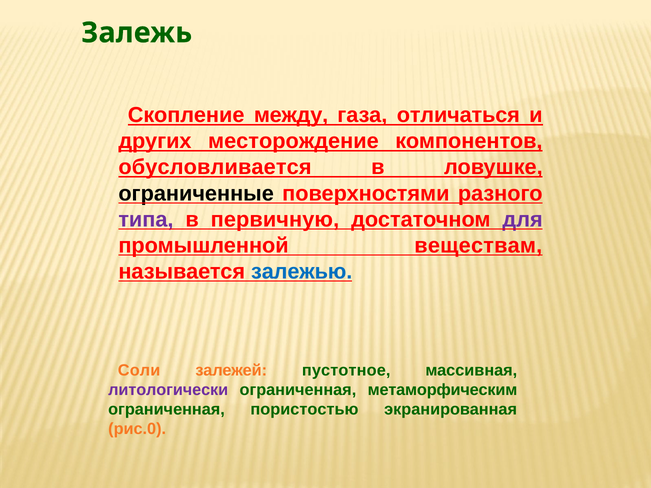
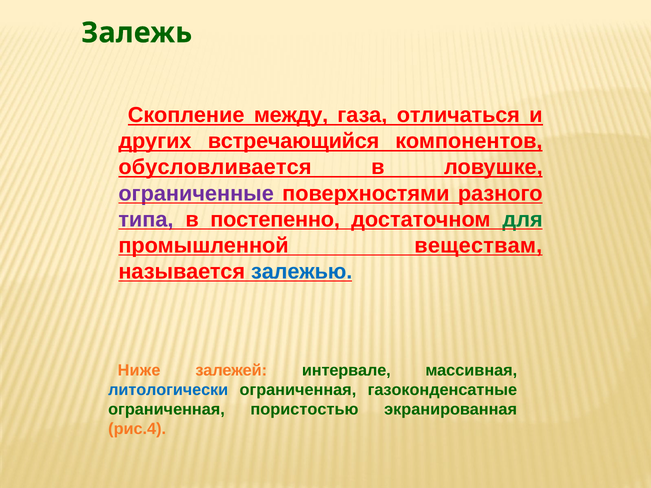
месторождение: месторождение -> встречающийся (294, 141)
ограниченные colour: black -> purple (196, 193)
первичную: первичную -> постепенно (275, 219)
для colour: purple -> green (523, 219)
Соли: Соли -> Ниже (139, 371)
пустотное: пустотное -> интервале (346, 371)
литологически colour: purple -> blue (168, 390)
метаморфическим: метаморфическим -> газоконденсатные (442, 390)
рис.0: рис.0 -> рис.4 (137, 429)
